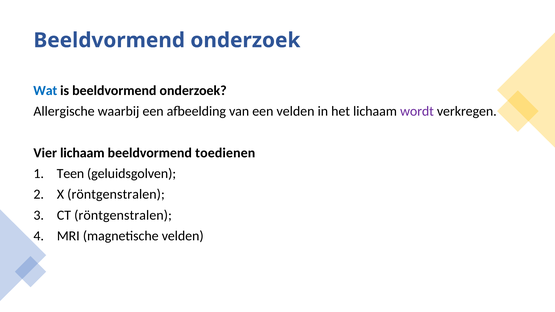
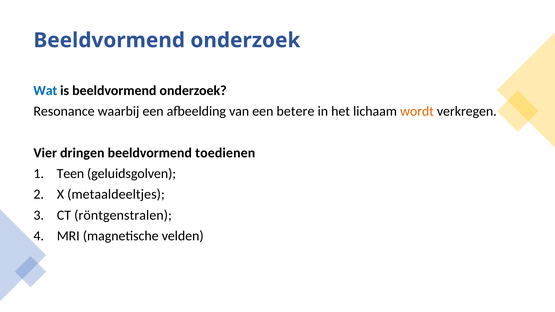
Allergische: Allergische -> Resonance (64, 111)
een velden: velden -> betere (295, 111)
wordt colour: purple -> orange (417, 111)
Vier lichaam: lichaam -> dringen (82, 153)
X röntgenstralen: röntgenstralen -> metaaldeeltjes (116, 194)
